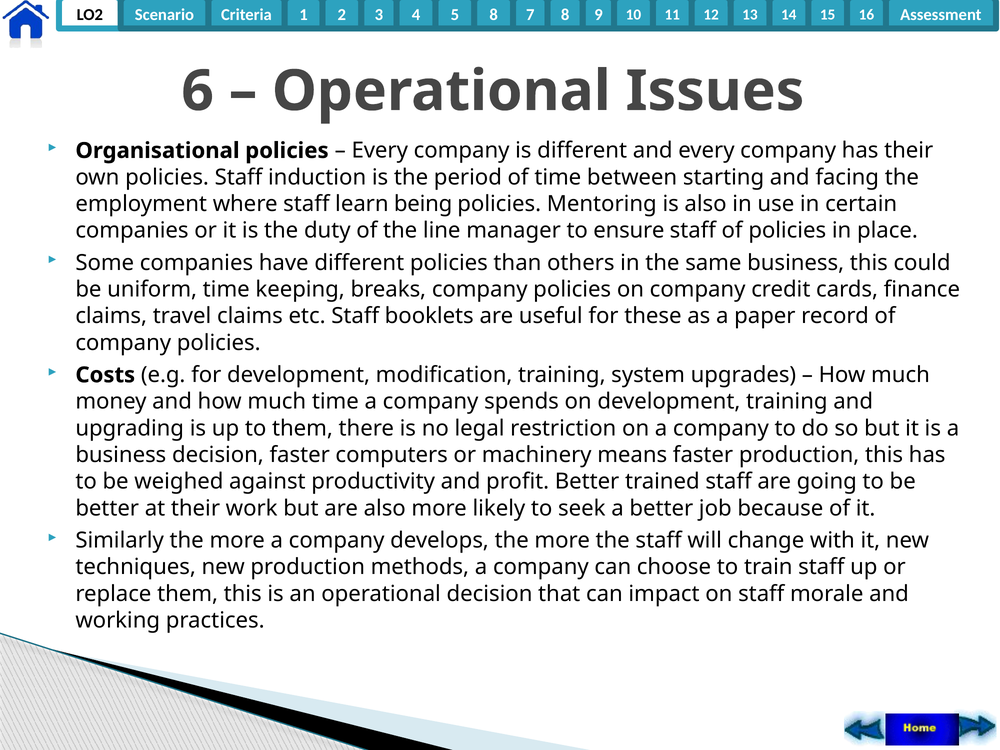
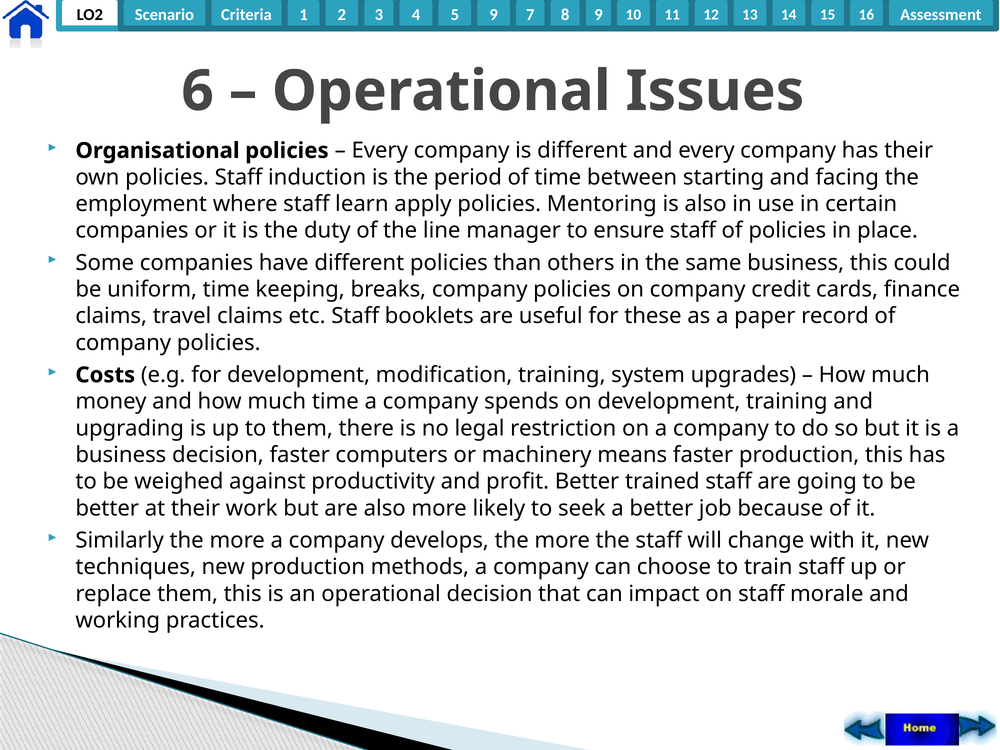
8: 8 -> 9 (494, 15)
being: being -> apply (423, 204)
